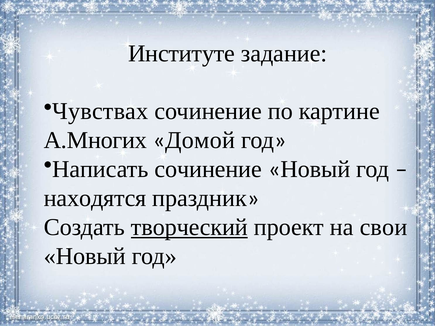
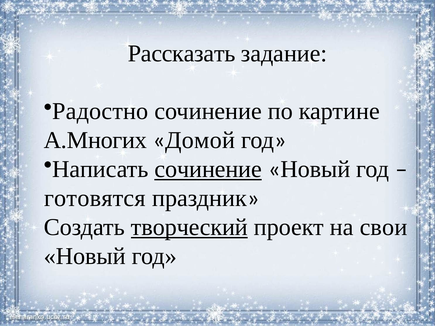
Институте: Институте -> Рассказать (182, 53)
Чувствах: Чувствах -> Радостно (100, 111)
сочинение underline: none -> present (208, 169)
находятся: находятся -> готовятся (95, 198)
